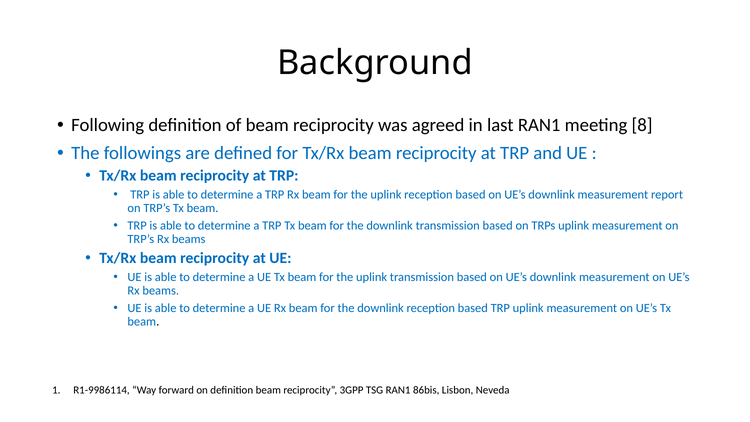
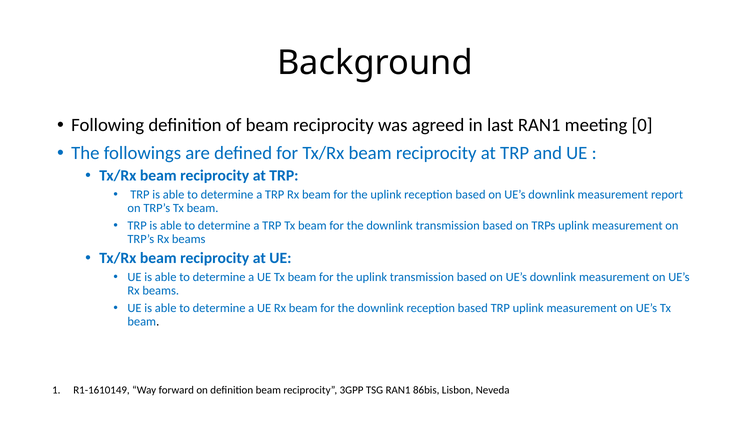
8: 8 -> 0 (642, 125)
R1-9986114: R1-9986114 -> R1-1610149 (102, 390)
